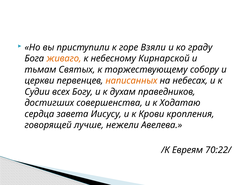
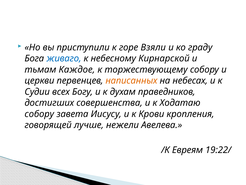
живаго colour: orange -> blue (64, 58)
Святых: Святых -> Каждое (77, 69)
сердца: сердца -> собору (39, 114)
70:22/: 70:22/ -> 19:22/ (218, 150)
